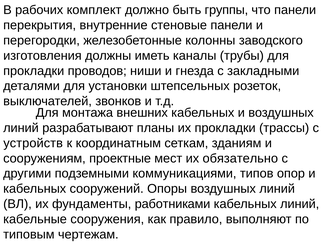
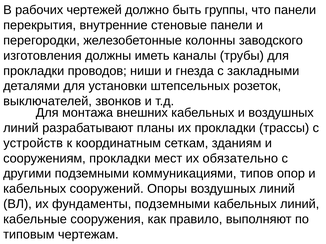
комплект: комплект -> чертежей (94, 10)
сооружениям проектные: проектные -> прокладки (120, 159)
фундаменты работниками: работниками -> подземными (172, 204)
